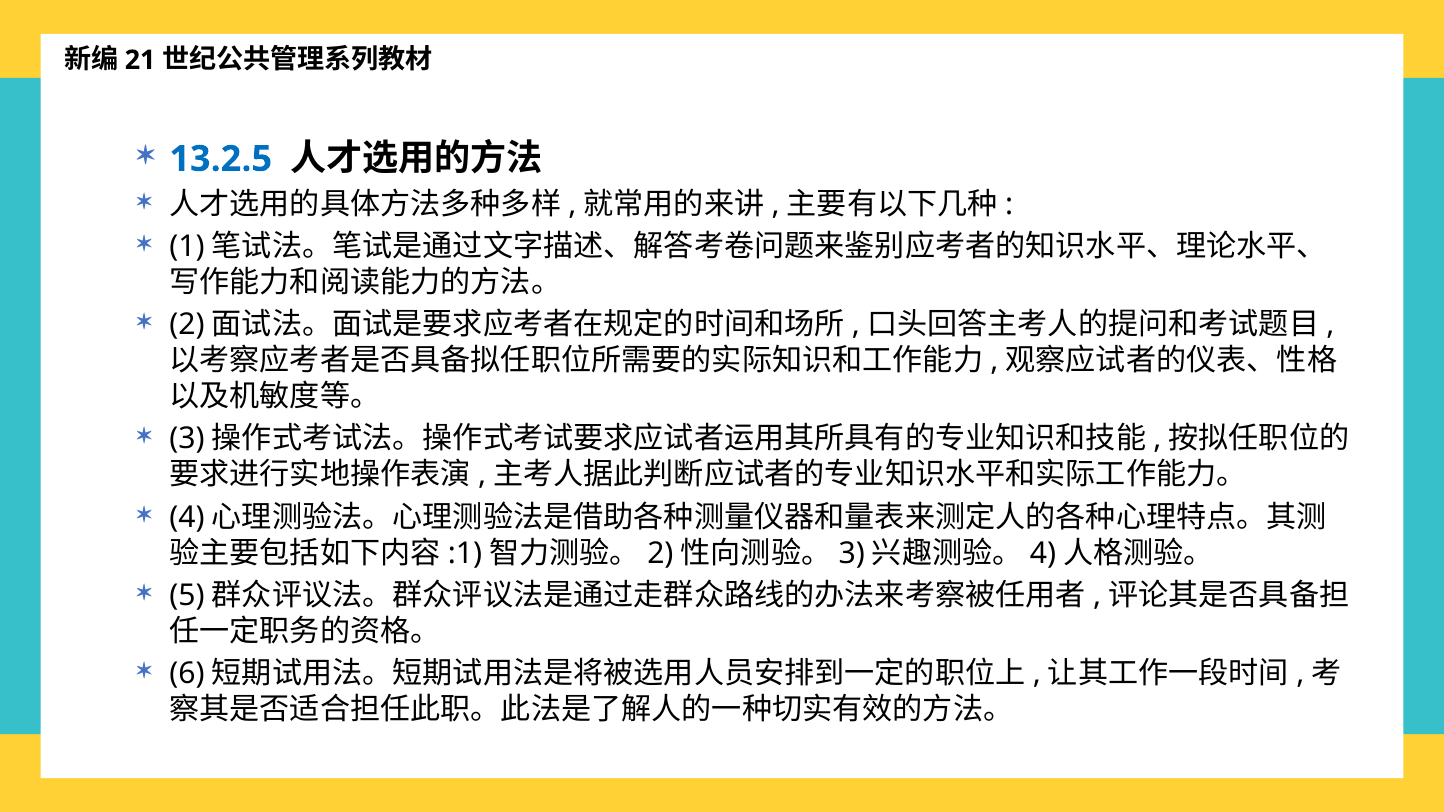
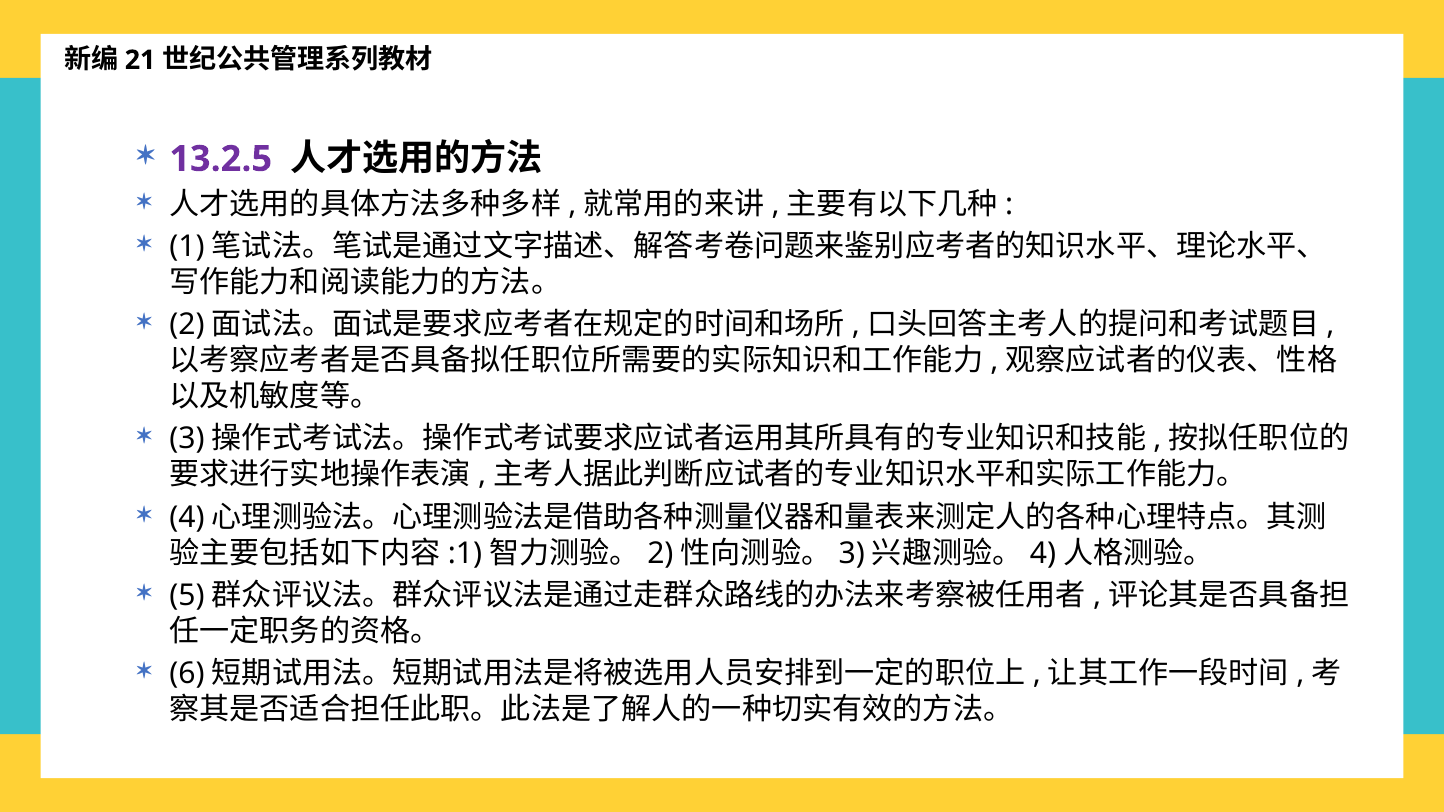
13.2.5 colour: blue -> purple (221, 159)
